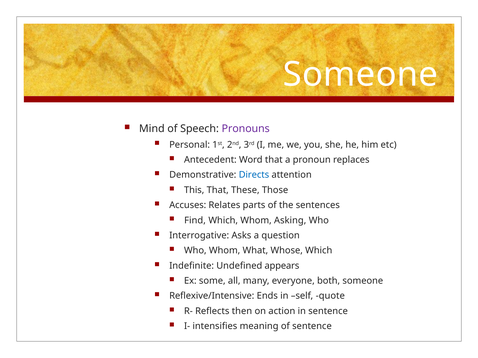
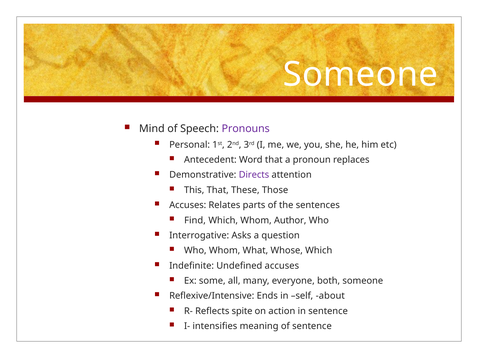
Directs colour: blue -> purple (254, 175)
Asking: Asking -> Author (290, 221)
Undefined appears: appears -> accuses (282, 266)
quote: quote -> about (330, 296)
then: then -> spite (242, 311)
